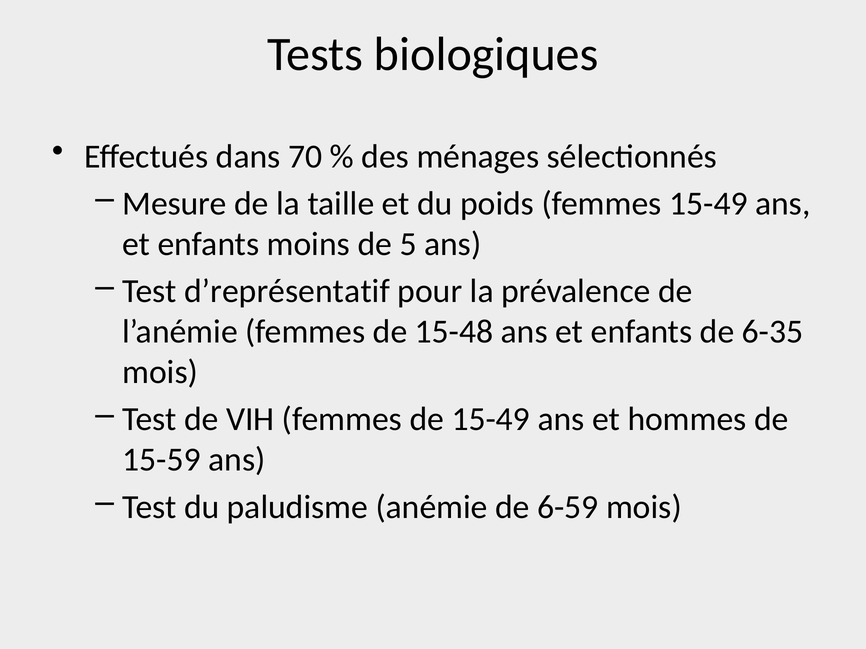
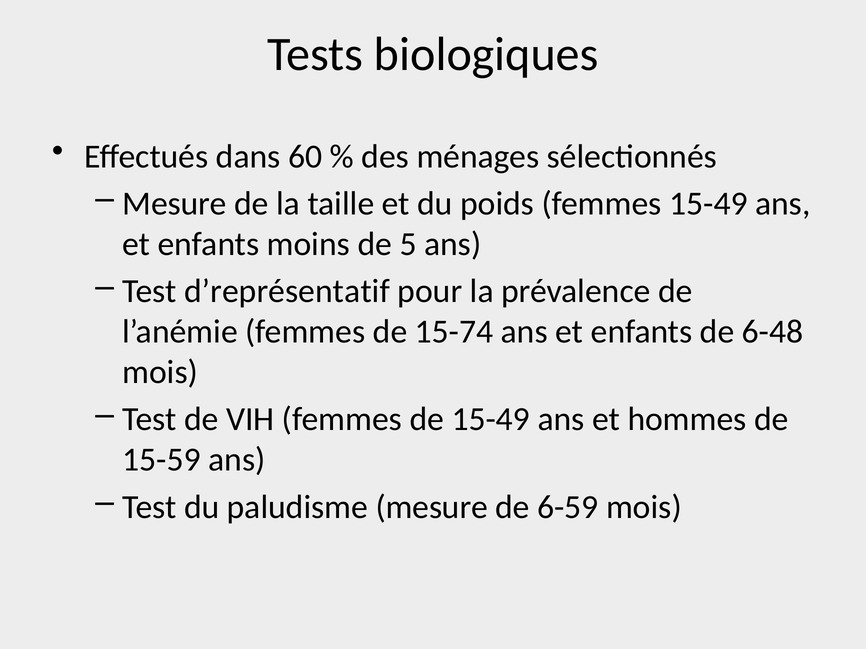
70: 70 -> 60 (305, 157)
15-48: 15-48 -> 15-74 (454, 332)
6-35: 6-35 -> 6-48 (773, 332)
paludisme anémie: anémie -> mesure (432, 507)
